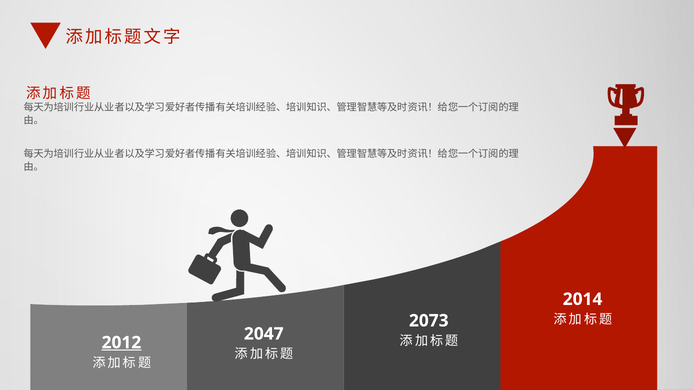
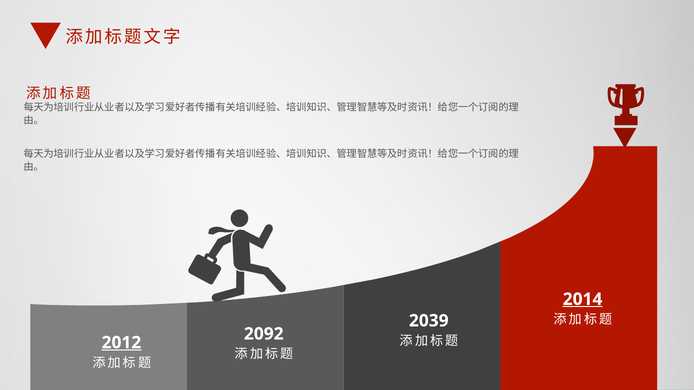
2014 underline: none -> present (583, 299)
2073: 2073 -> 2039 (429, 321)
2047: 2047 -> 2092 (264, 334)
